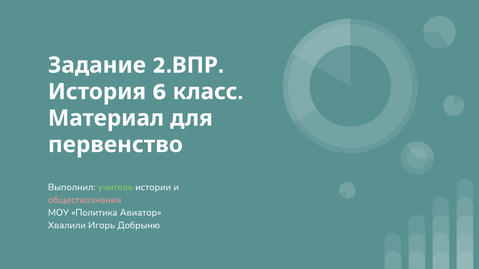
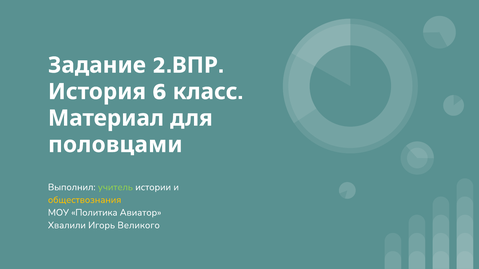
первенство: первенство -> половцами (115, 145)
обществознания colour: pink -> yellow (85, 200)
Добрыню: Добрыню -> Великого (139, 226)
